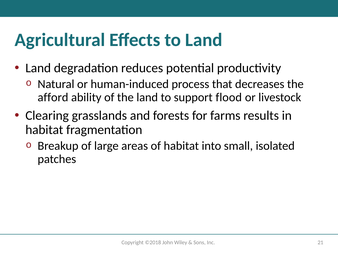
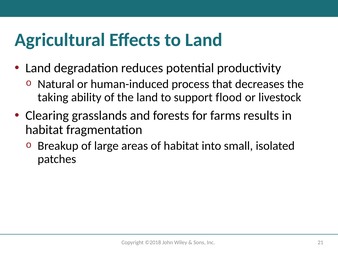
afford: afford -> taking (53, 97)
